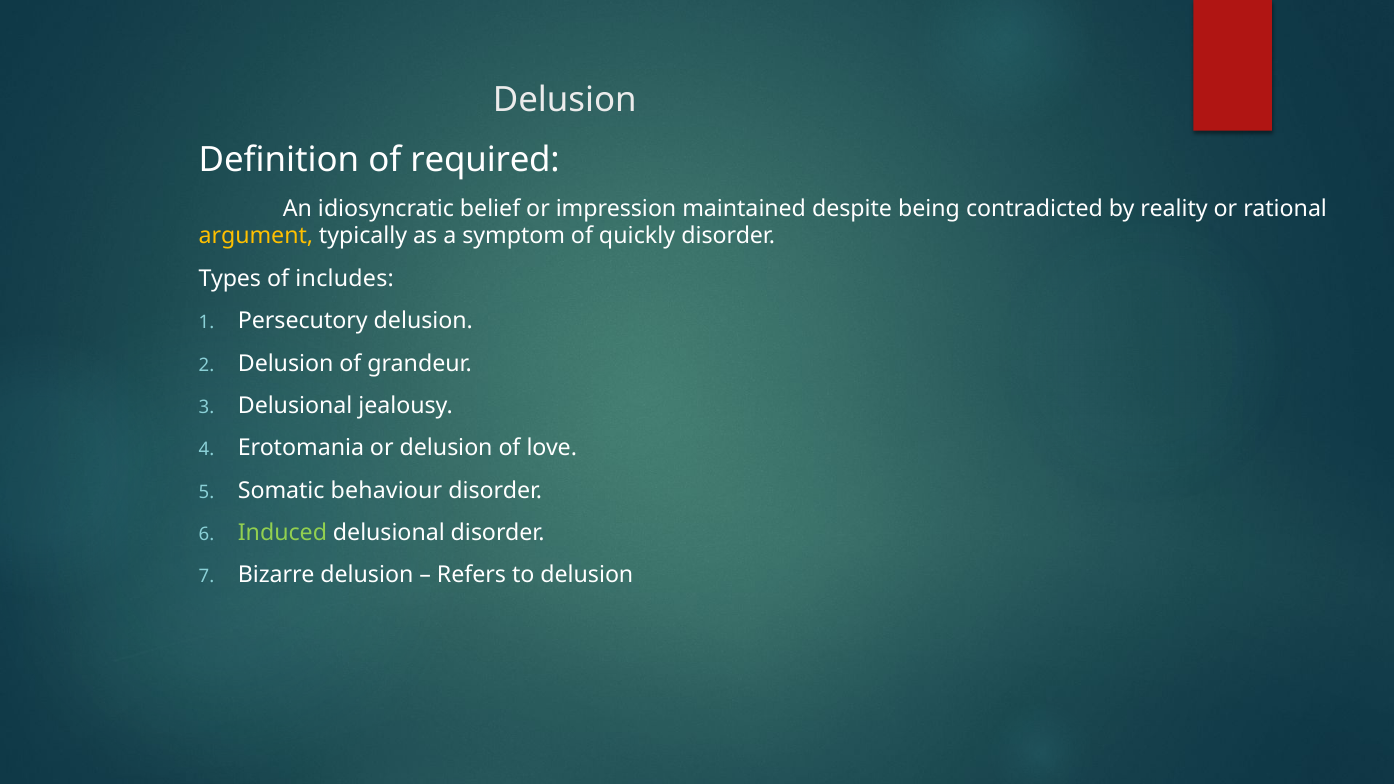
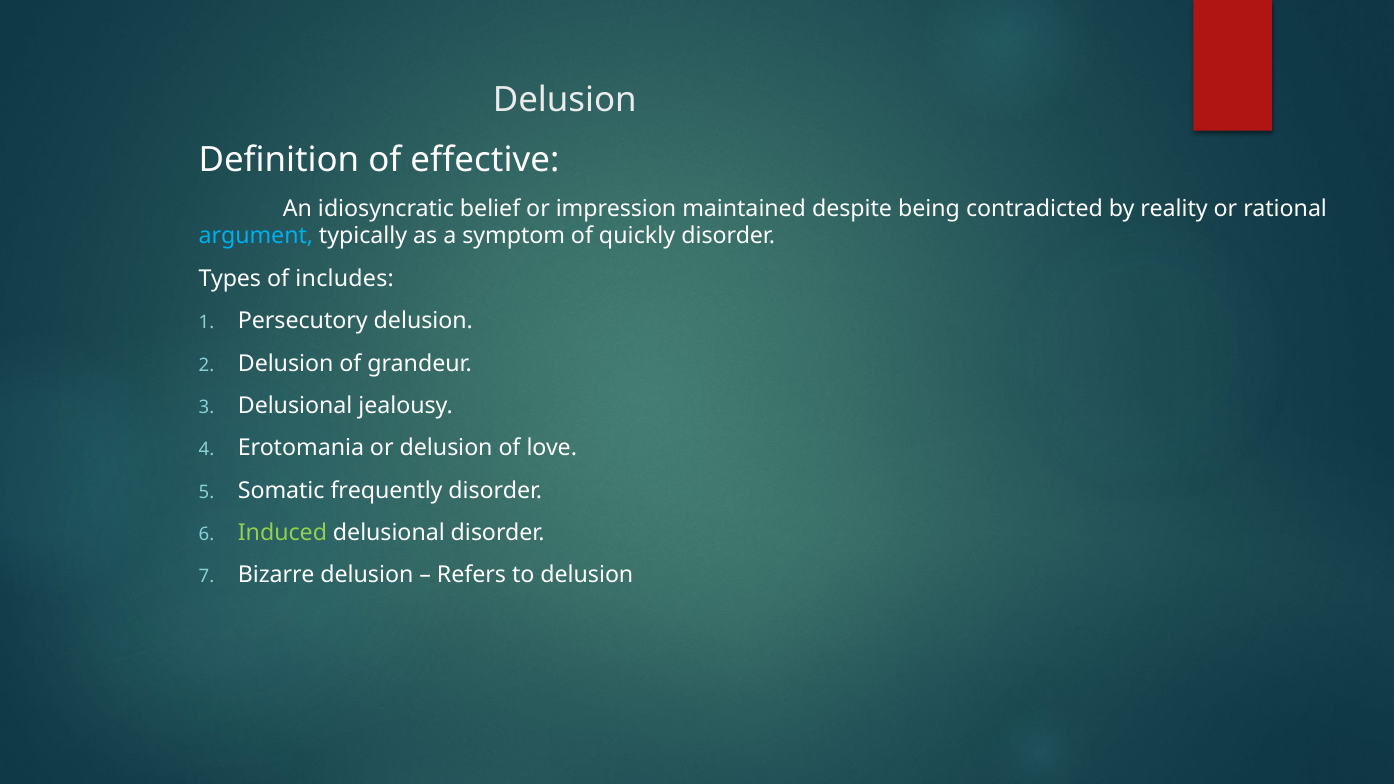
required: required -> effective (485, 160)
argument colour: yellow -> light blue (256, 236)
behaviour: behaviour -> frequently (387, 490)
